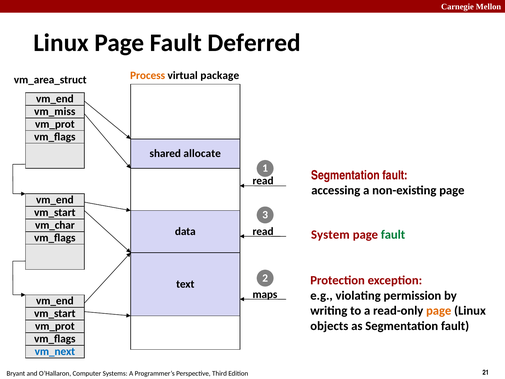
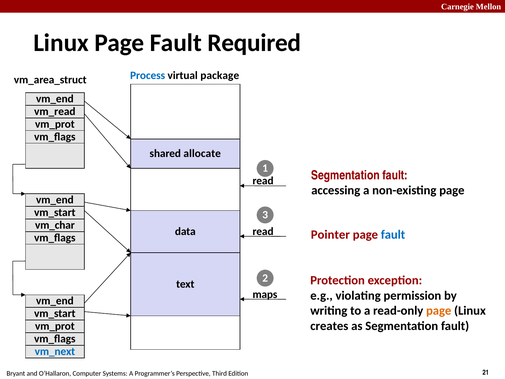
Deferred: Deferred -> Required (254, 43)
Process colour: orange -> blue (148, 76)
vm_miss: vm_miss -> vm_read (55, 111)
System: System -> Pointer (330, 235)
fault colour: green -> blue (393, 235)
objects: objects -> creates (329, 326)
